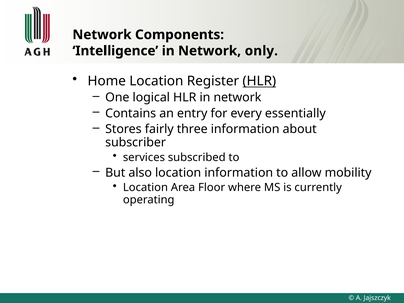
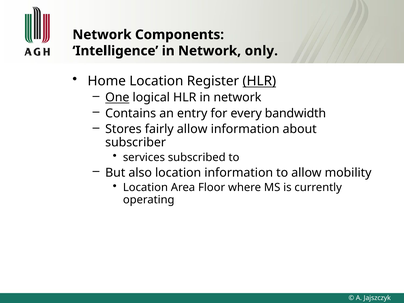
One underline: none -> present (117, 98)
essentially: essentially -> bandwidth (295, 113)
fairly three: three -> allow (192, 129)
